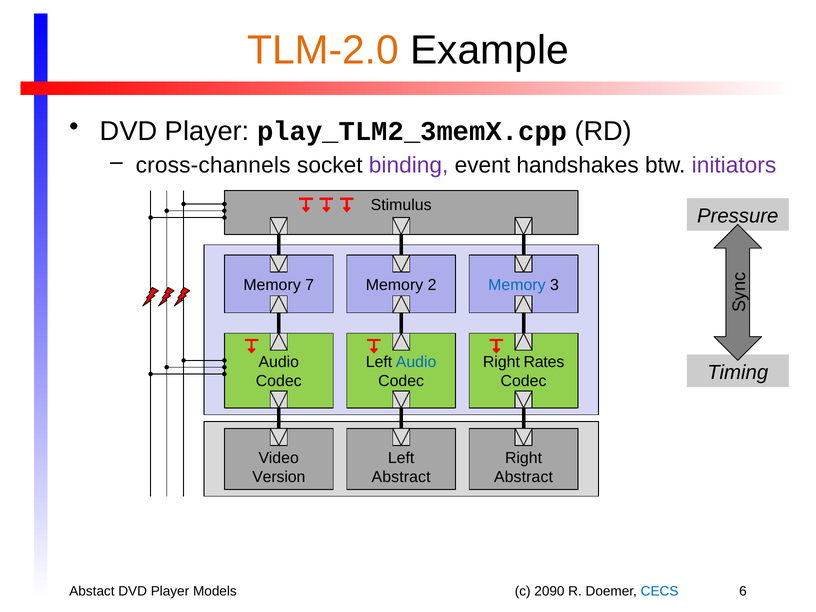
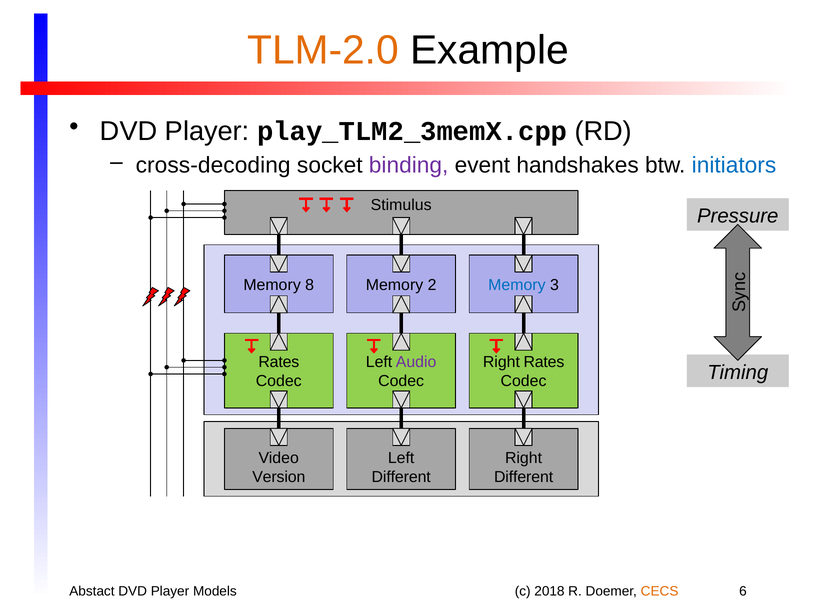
cross-channels: cross-channels -> cross-decoding (213, 165)
initiators colour: purple -> blue (734, 165)
7: 7 -> 8 (310, 285)
Audio: Audio -> Rates (279, 362)
Audio colour: blue -> purple (416, 362)
Abstract: Abstract -> Different (401, 477)
Abstract: Abstract -> Different (524, 477)
2090: 2090 -> 2018 (549, 591)
CECS colour: blue -> orange (660, 591)
